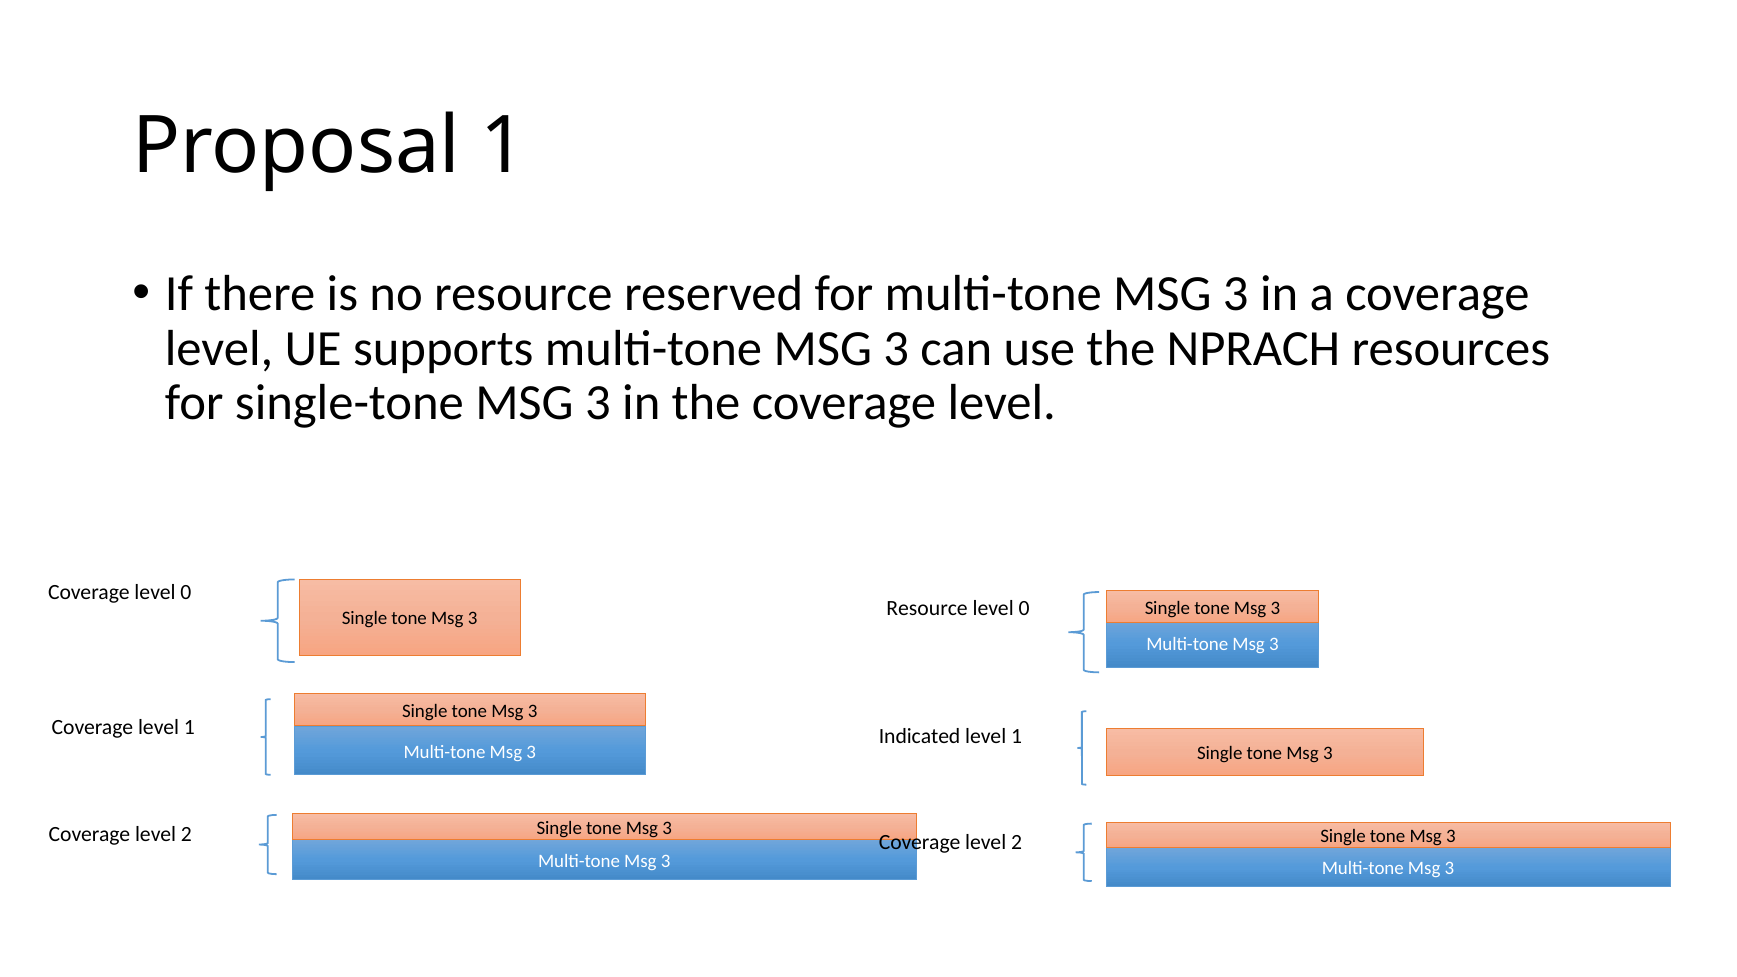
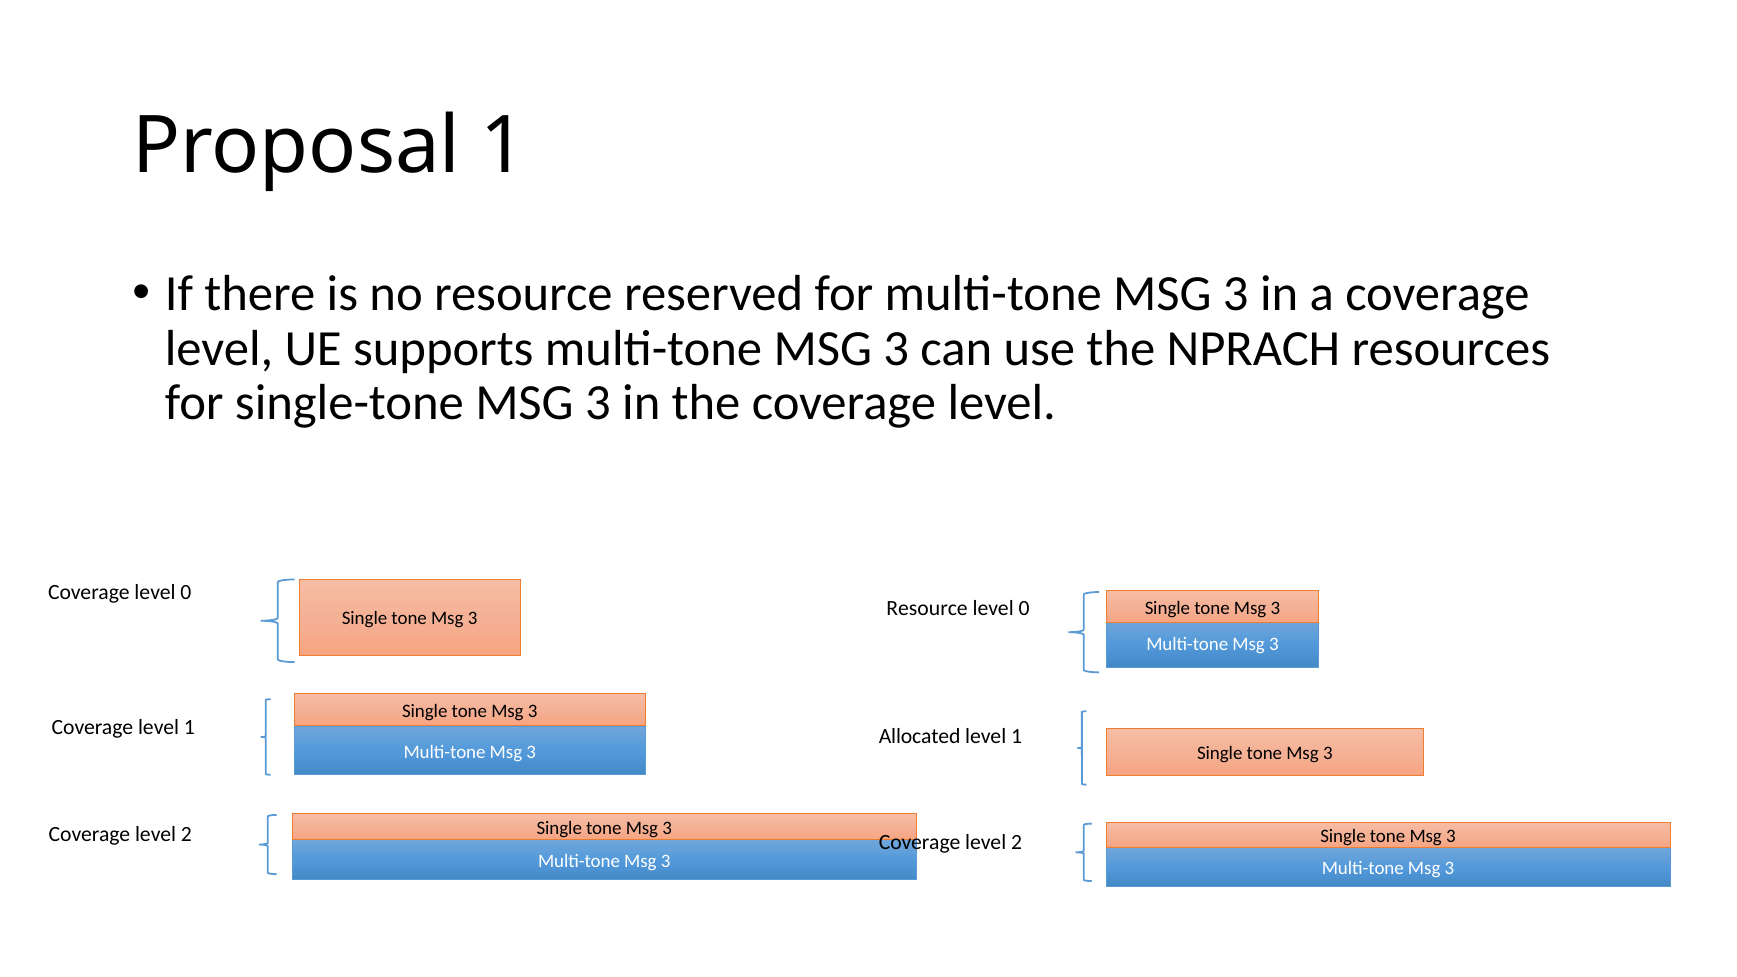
Indicated: Indicated -> Allocated (920, 737)
